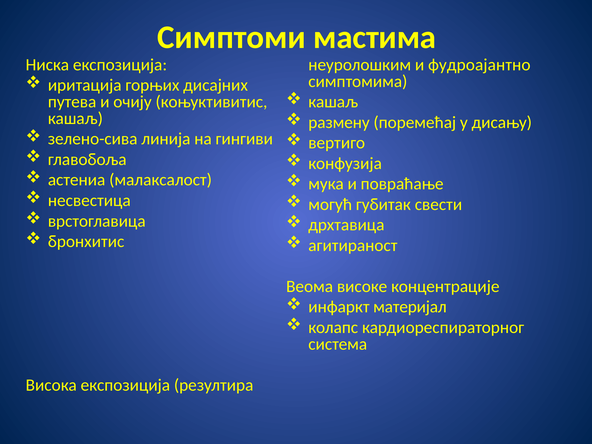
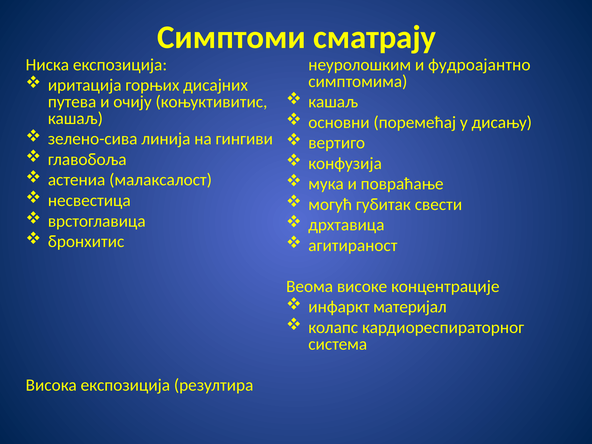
мастима: мастима -> сматрају (375, 37)
размену: размену -> основни (339, 122)
